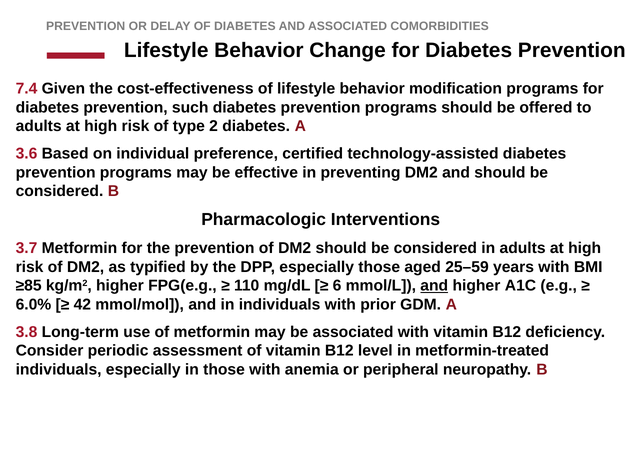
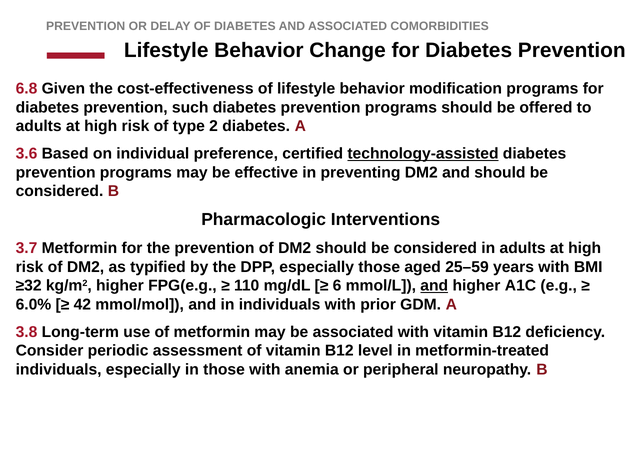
7.4: 7.4 -> 6.8 (27, 89)
technology-assisted underline: none -> present (423, 154)
≥85: ≥85 -> ≥32 (29, 286)
